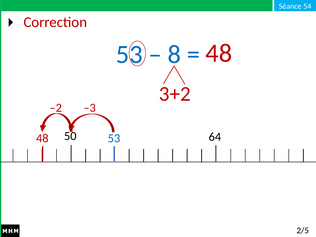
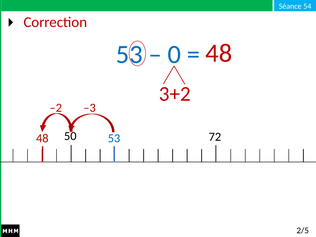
8: 8 -> 0 (174, 55)
64: 64 -> 72 (215, 137)
